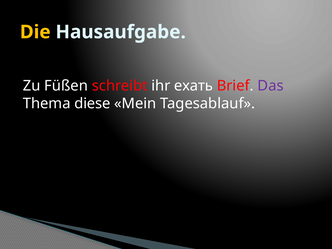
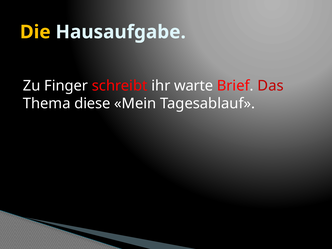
Füßen: Füßen -> Finger (66, 86)
ехать: ехать -> warte (194, 86)
Das colour: purple -> red (271, 86)
